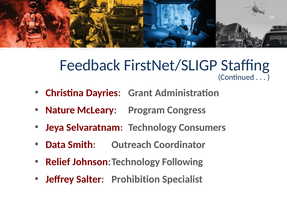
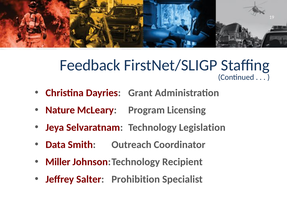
Congress: Congress -> Licensing (186, 110)
Consumers: Consumers -> Legislation (202, 127)
Relief: Relief -> Miller (58, 161)
Following: Following -> Recipient (182, 161)
